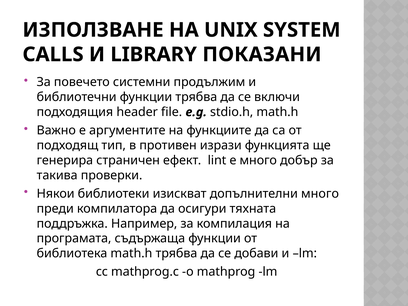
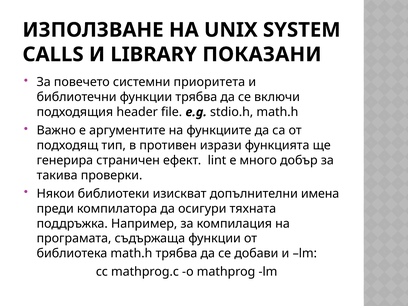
продължим: продължим -> приоритета (209, 82)
допълнителни много: много -> имена (320, 194)
